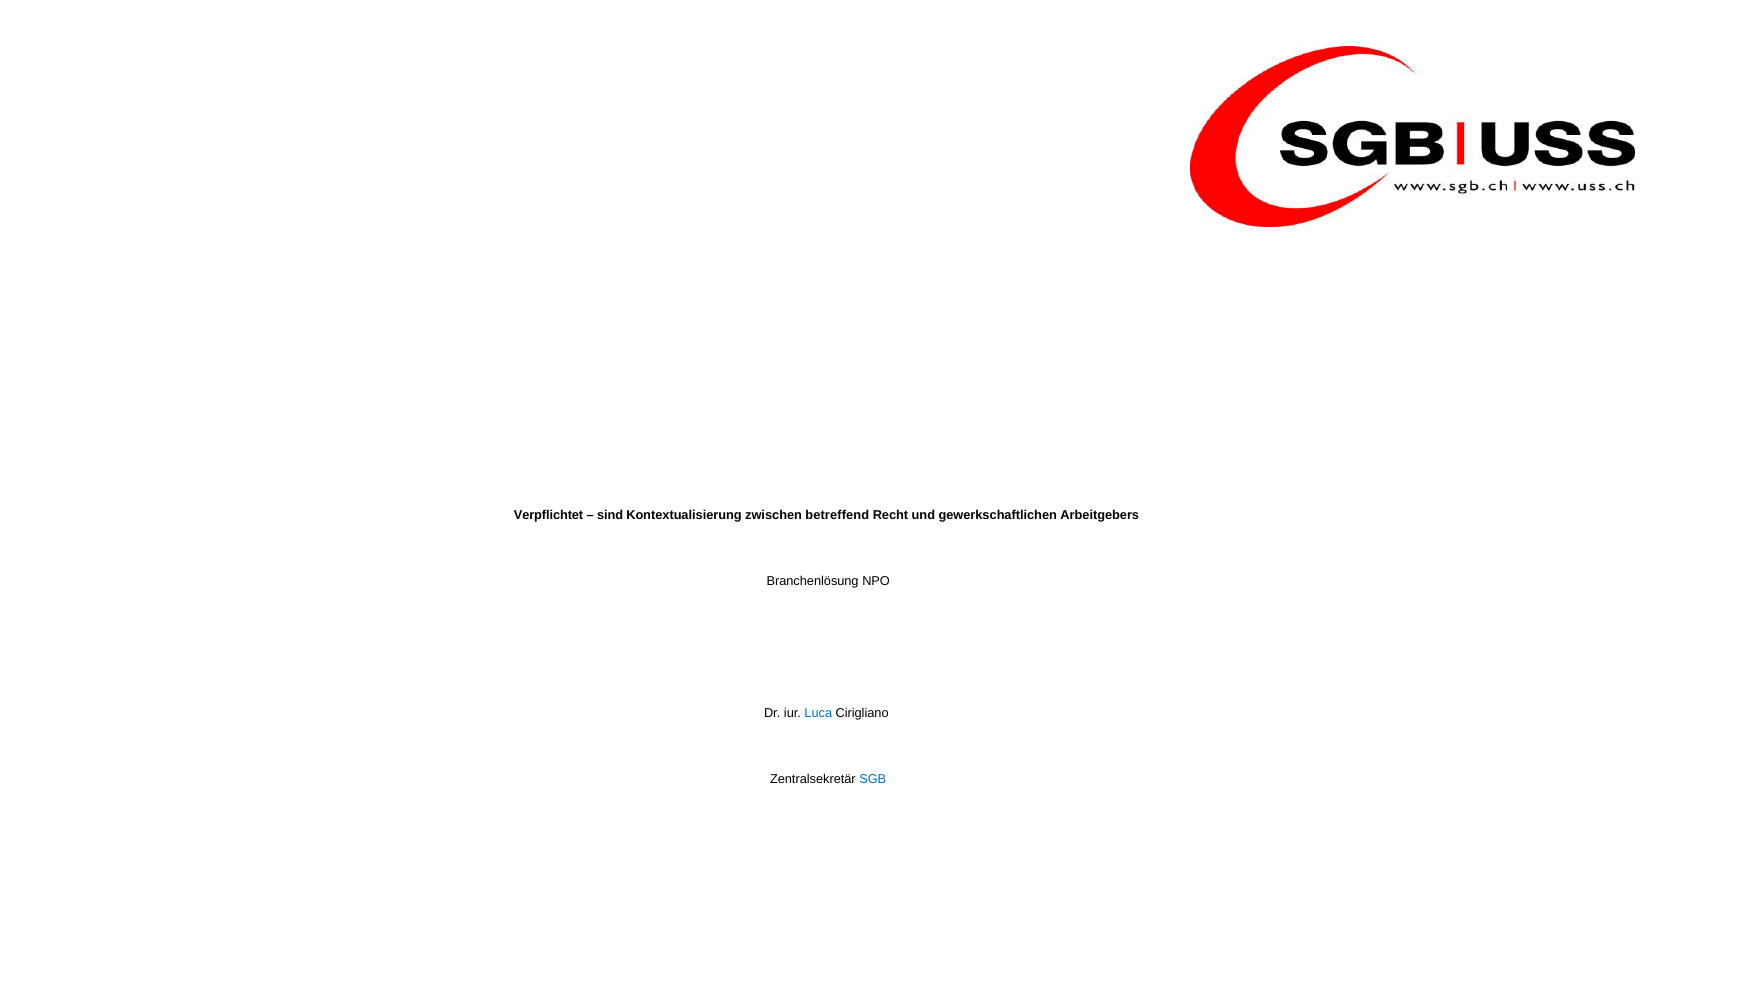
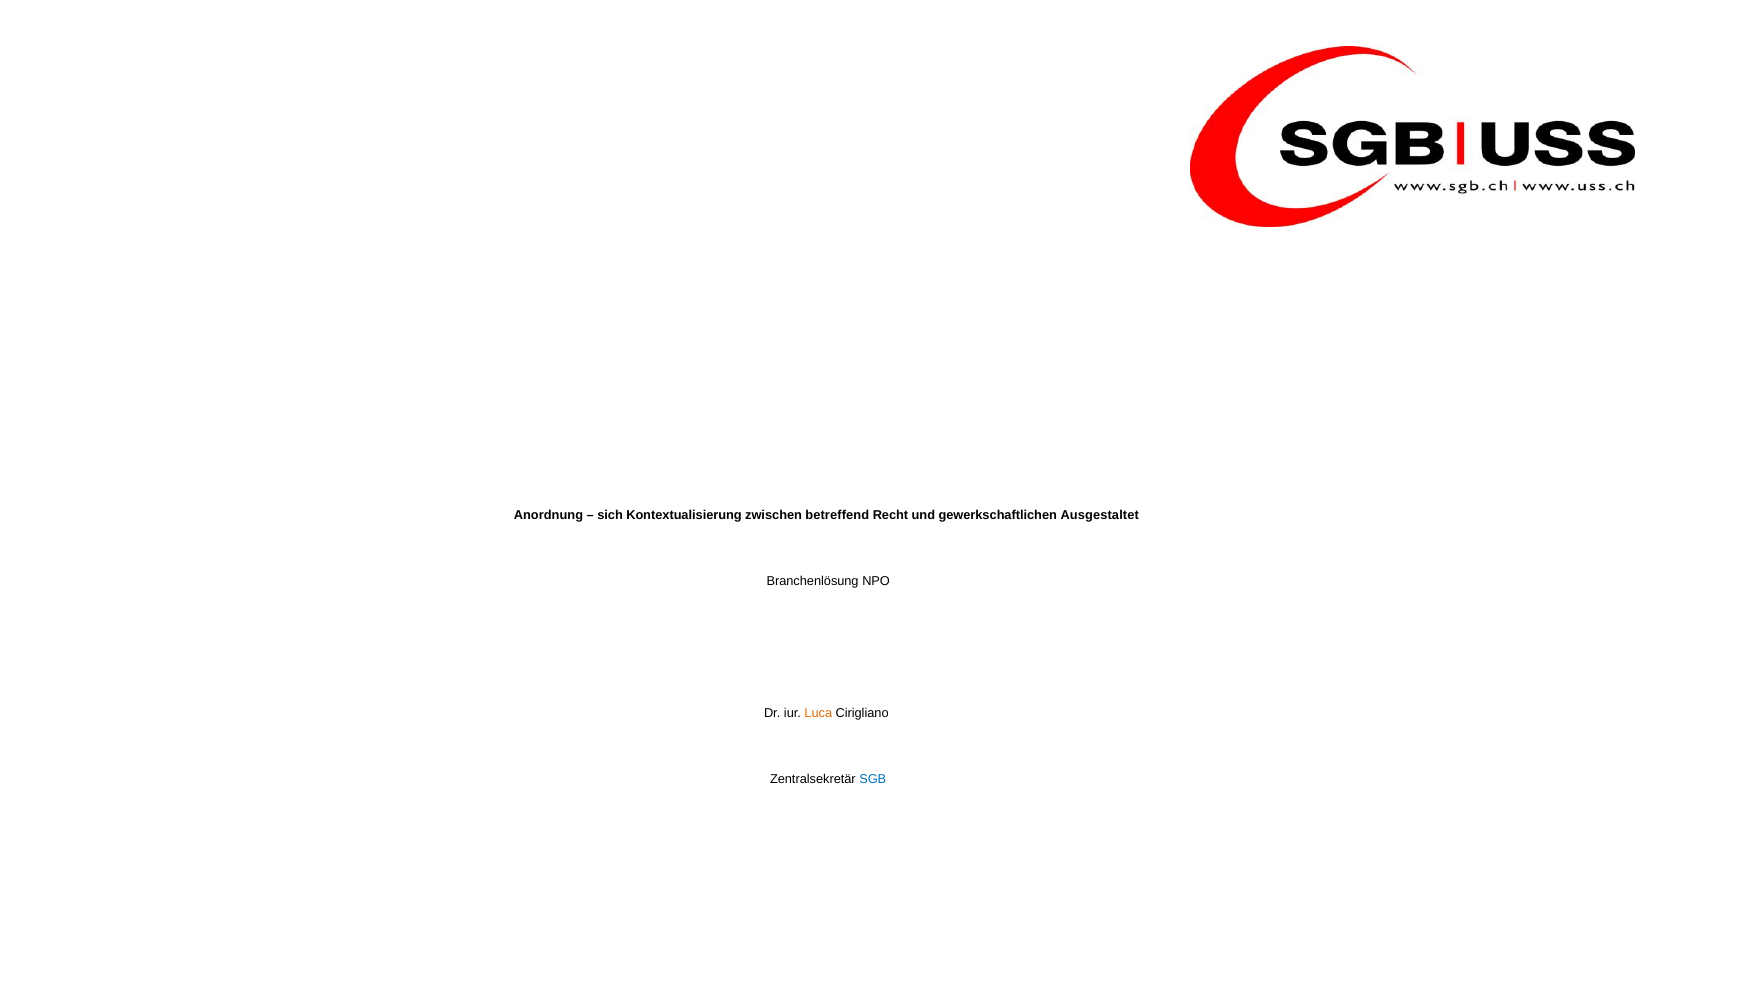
Verpflichtet: Verpflichtet -> Anordnung (548, 516)
sind: sind -> sich (610, 516)
Arbeitgebers: Arbeitgebers -> Ausgestaltet (1100, 516)
Luca colour: blue -> orange (818, 713)
